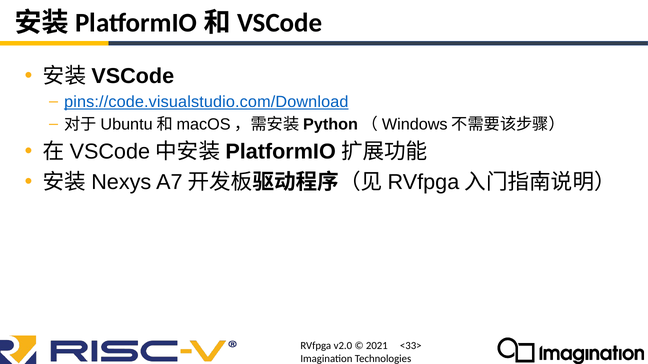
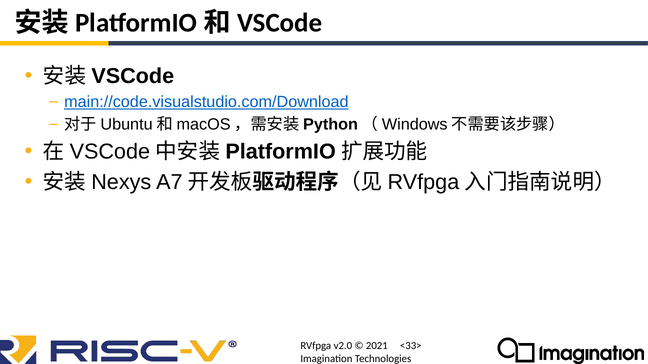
pins://code.visualstudio.com/Download: pins://code.visualstudio.com/Download -> main://code.visualstudio.com/Download (206, 102)
